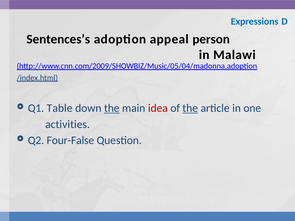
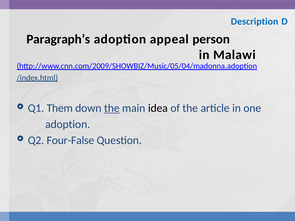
Expressions: Expressions -> Description (255, 21)
Sentences’s: Sentences’s -> Paragraph’s (58, 39)
Table: Table -> Them (60, 108)
idea colour: red -> black (158, 108)
the underline: present -> none (190, 108)
activities: activities -> adoption (68, 124)
